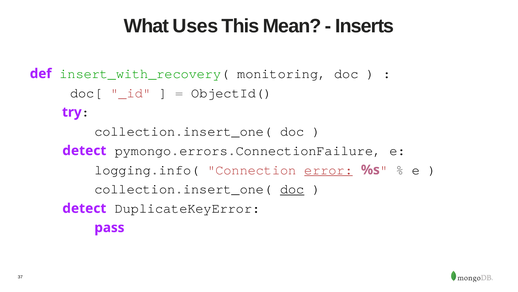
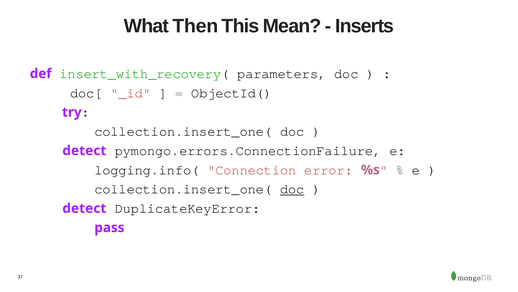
Uses: Uses -> Then (195, 26)
monitoring: monitoring -> parameters (282, 73)
error underline: present -> none (329, 170)
